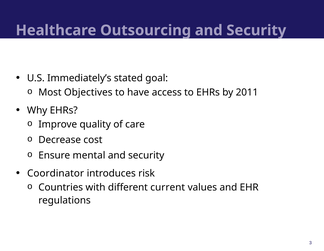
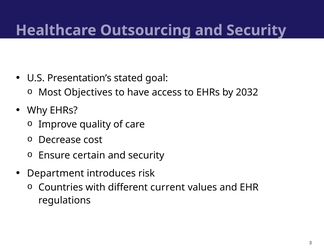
Immediately’s: Immediately’s -> Presentation’s (79, 78)
2011: 2011 -> 2032 (247, 92)
mental: mental -> certain (89, 155)
Coordinator: Coordinator -> Department (56, 173)
